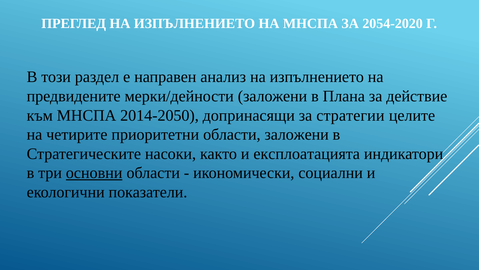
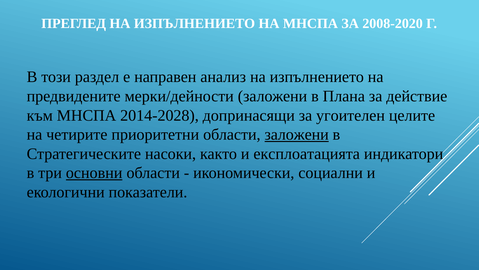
2054-2020: 2054-2020 -> 2008-2020 (393, 24)
2014-2050: 2014-2050 -> 2014-2028 (160, 115)
стратегии: стратегии -> угоителен (351, 115)
заложени underline: none -> present (297, 134)
